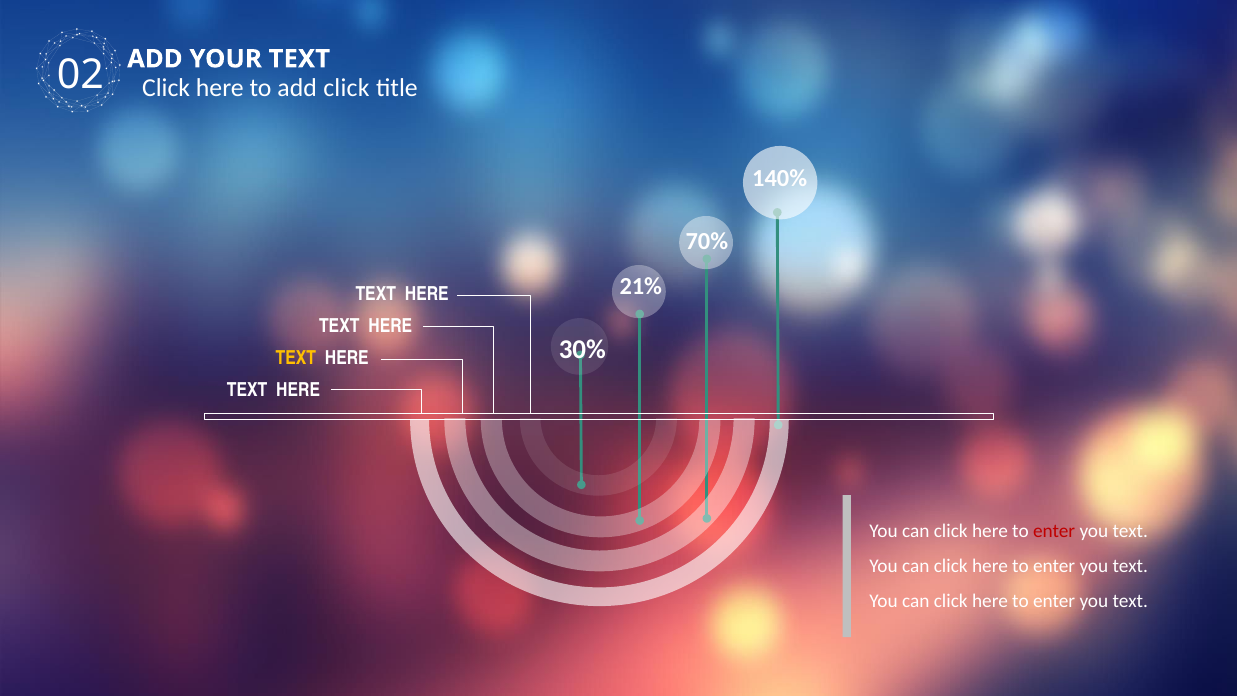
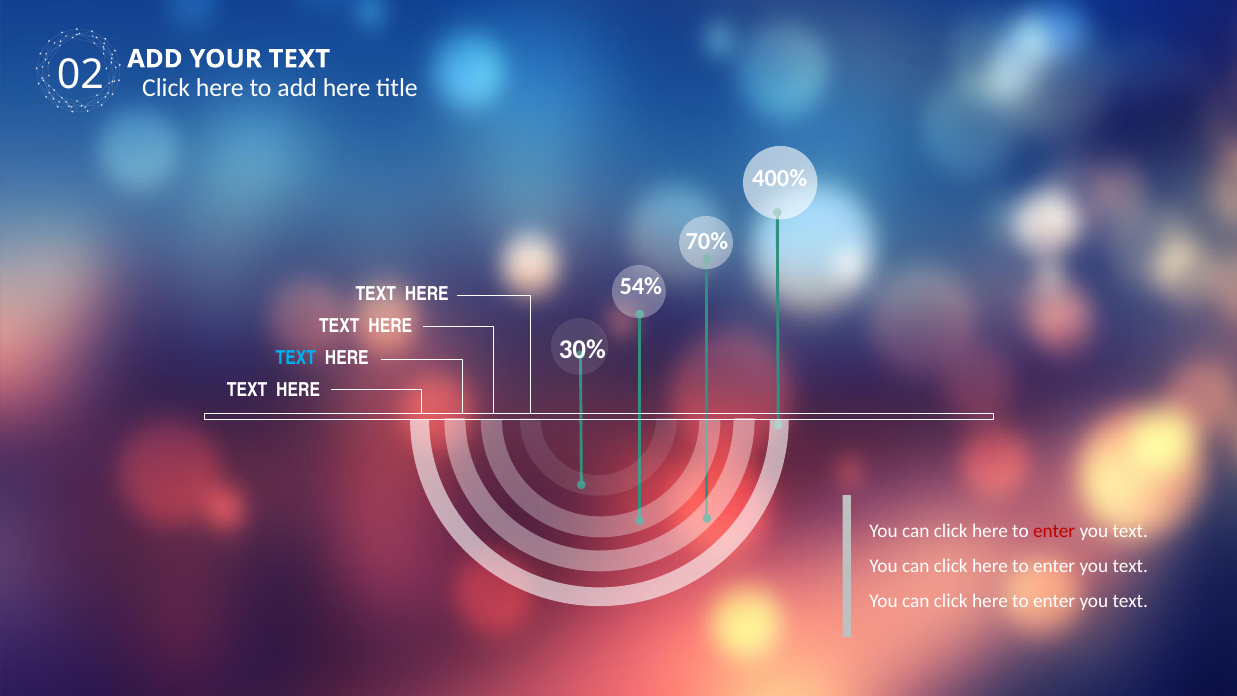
add click: click -> here (347, 88)
140%: 140% -> 400% (780, 179)
21%: 21% -> 54% (641, 286)
TEXT colour: yellow -> light blue (296, 358)
